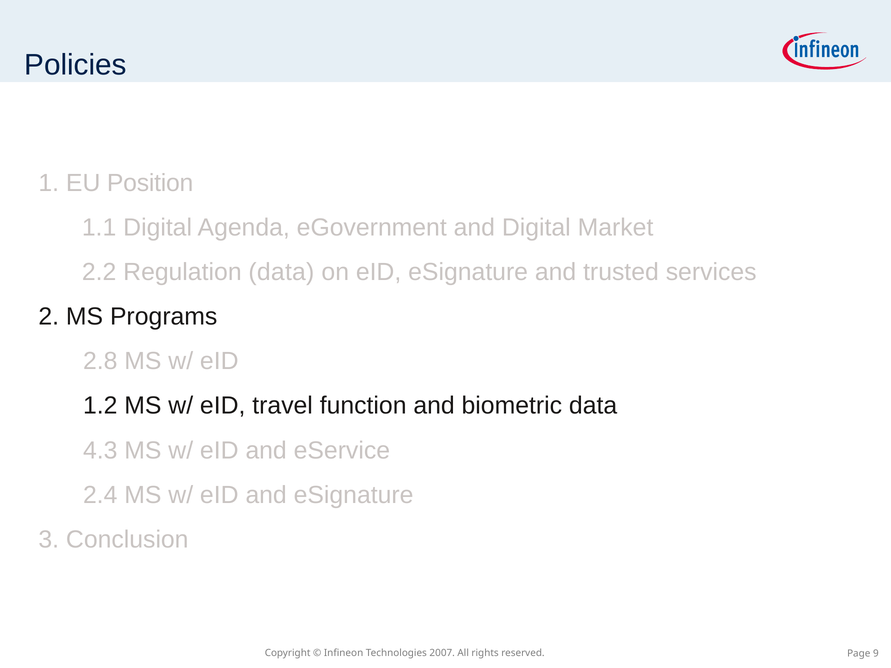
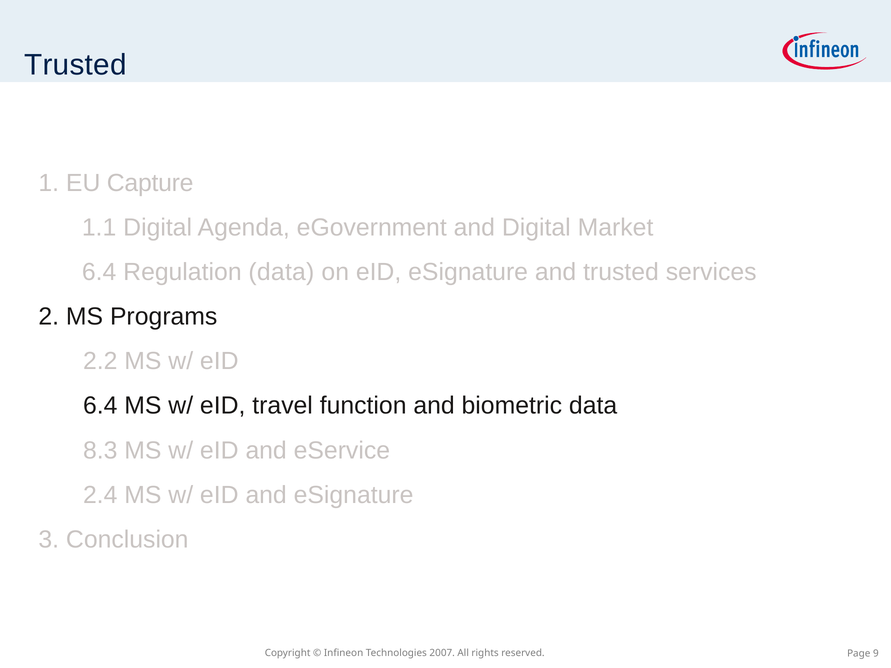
Policies: Policies -> Trusted (76, 65)
Position: Position -> Capture (150, 183)
2.2: 2.2 -> 6.4 (99, 272)
2.8: 2.8 -> 2.2 (100, 361)
1.2: 1.2 -> 6.4 (100, 406)
4.3: 4.3 -> 8.3 (100, 451)
